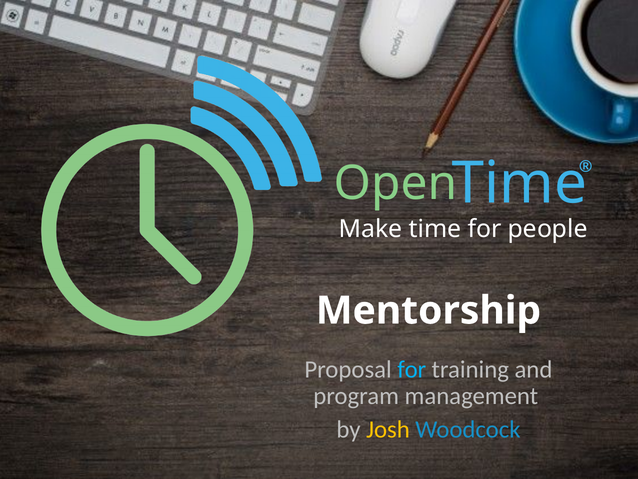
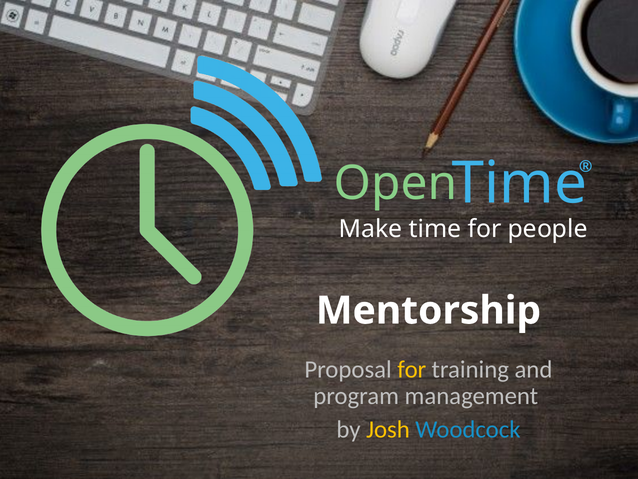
for colour: light blue -> yellow (412, 369)
